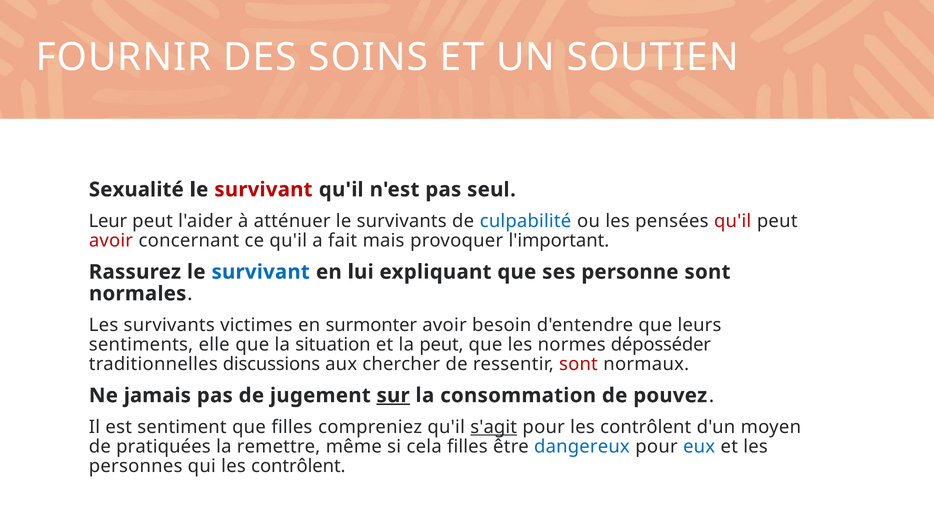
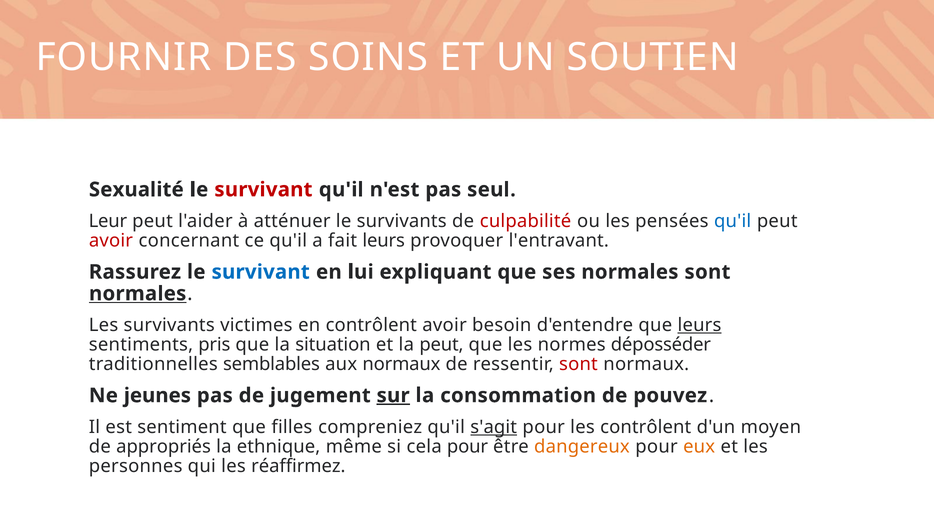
culpabilité colour: blue -> red (526, 221)
qu'il colour: red -> blue (733, 221)
fait mais: mais -> leurs (384, 240)
l'important: l'important -> l'entravant (559, 240)
ses personne: personne -> normales (630, 272)
normales underline: none -> present (138, 293)
en surmonter: surmonter -> contrôlent (371, 325)
leurs underline: none -> present (699, 325)
elle: elle -> pris (214, 344)
discussions: discussions -> semblables (271, 364)
aux chercher: chercher -> normaux (401, 364)
jamais: jamais -> jeunes (157, 395)
pratiquées: pratiquées -> appropriés (164, 446)
remettre: remettre -> ethnique (279, 446)
cela filles: filles -> pour (467, 446)
dangereux colour: blue -> orange (582, 446)
eux colour: blue -> orange (699, 446)
qui les contrôlent: contrôlent -> réaffirmez (298, 465)
